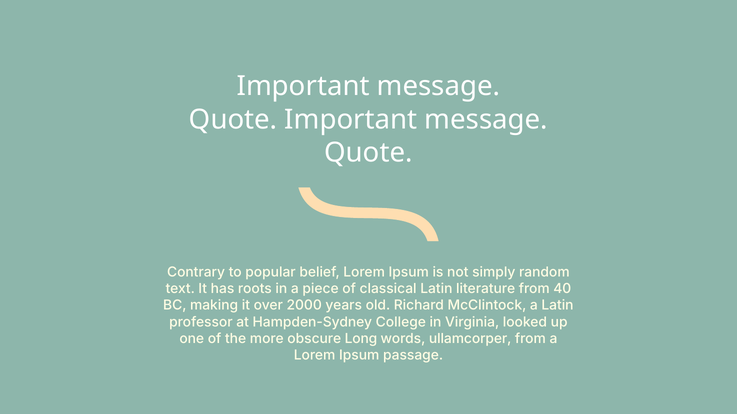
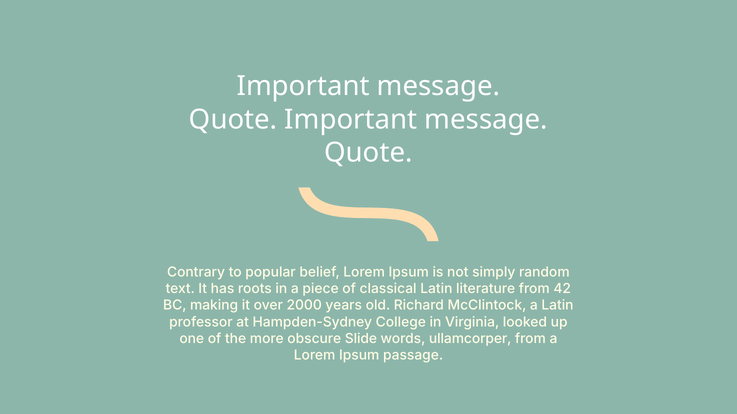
40: 40 -> 42 (562, 289)
Long: Long -> Slide (361, 339)
